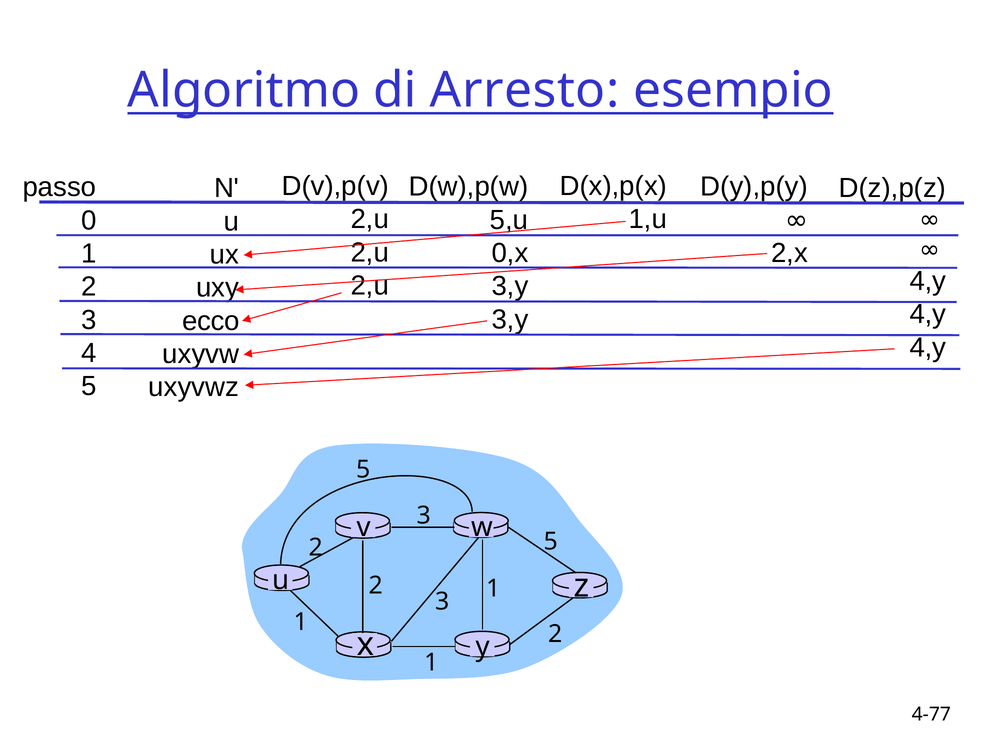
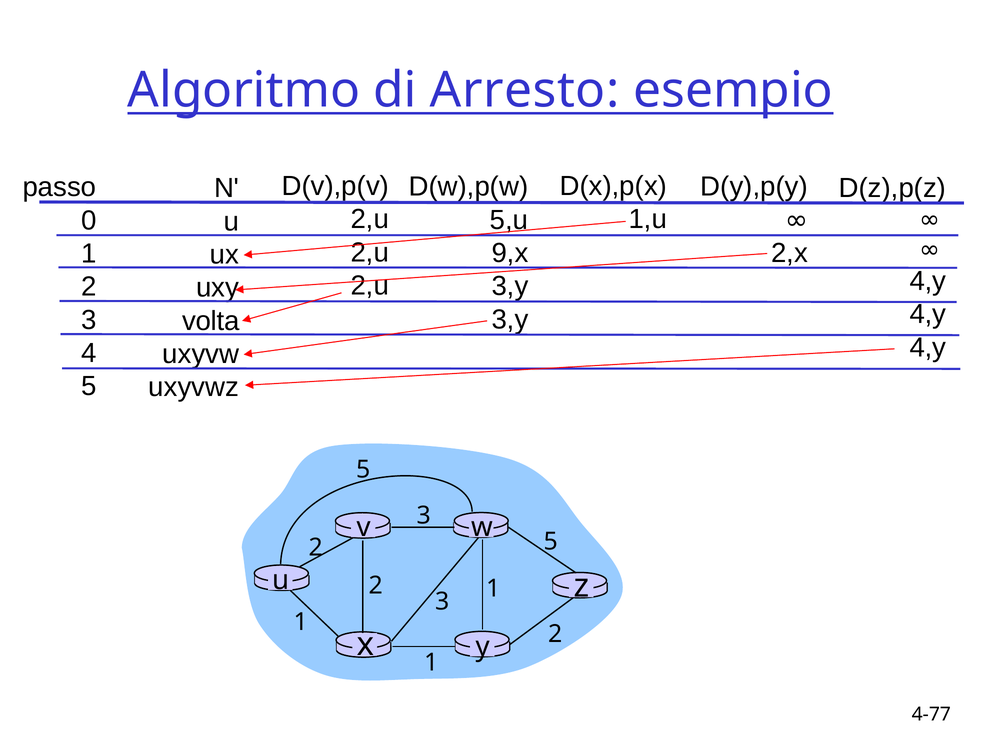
0,x: 0,x -> 9,x (510, 253)
ecco: ecco -> volta (211, 321)
